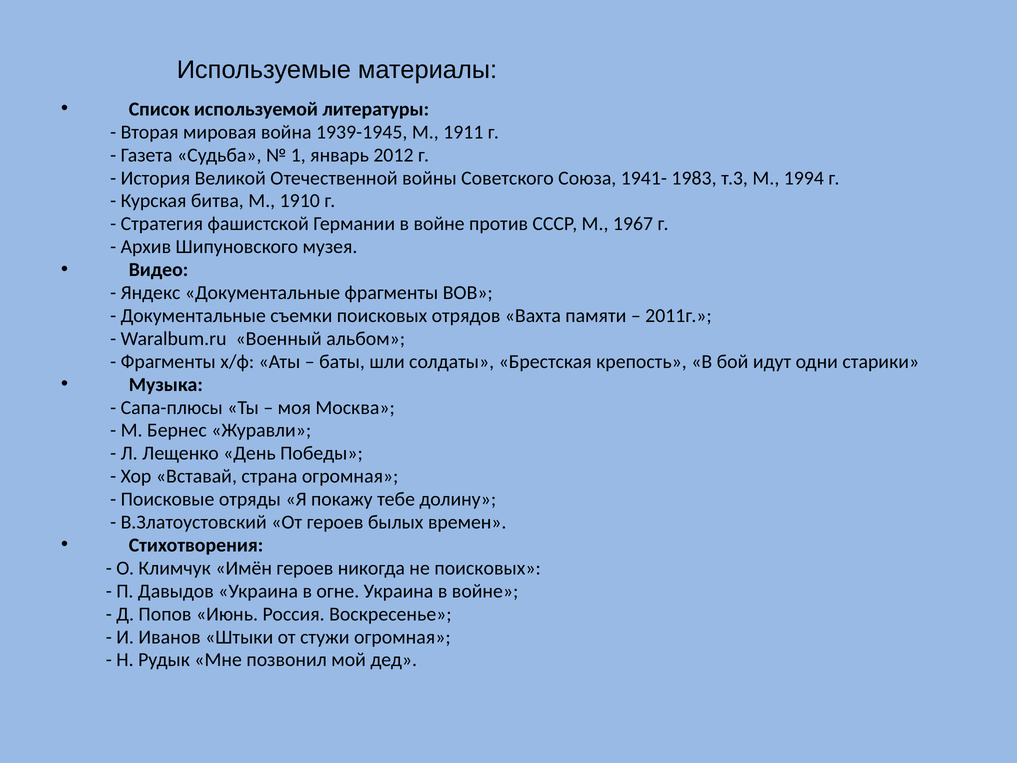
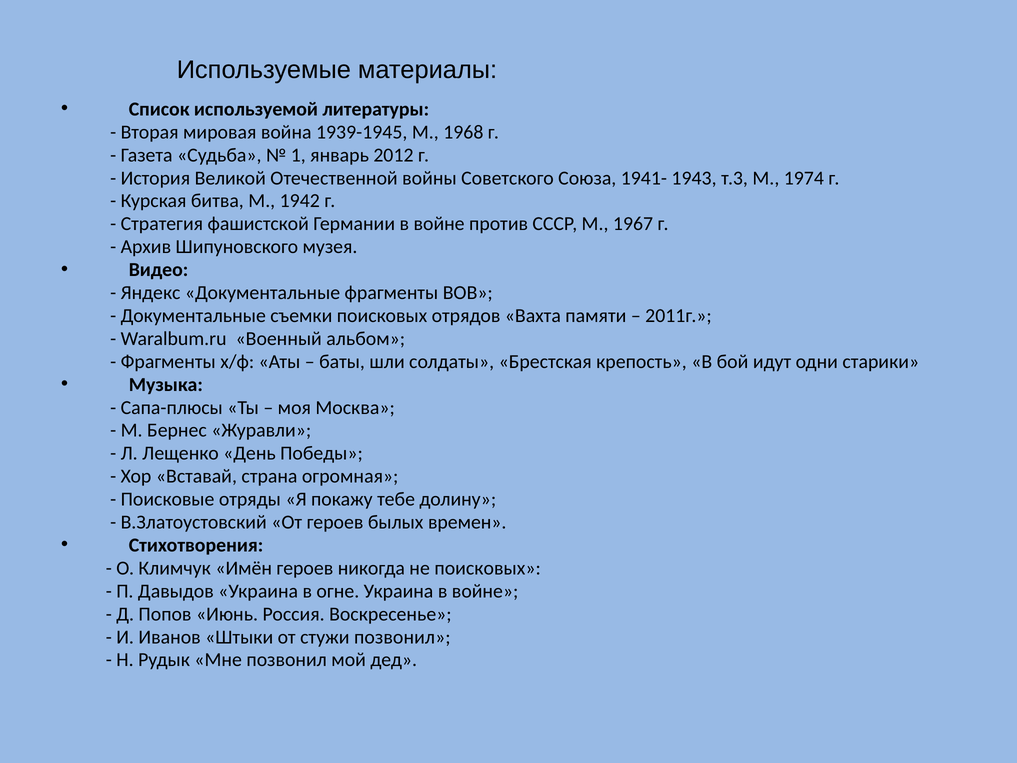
1911: 1911 -> 1968 (463, 132)
1983: 1983 -> 1943 (694, 178)
1994: 1994 -> 1974 (804, 178)
1910: 1910 -> 1942 (300, 201)
стужи огромная: огромная -> позвонил (402, 637)
